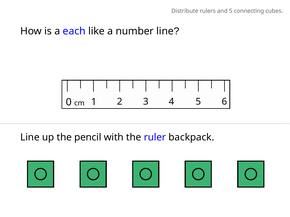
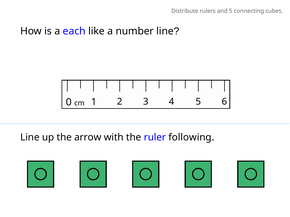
pencil: pencil -> arrow (88, 138)
backpack: backpack -> following (191, 138)
